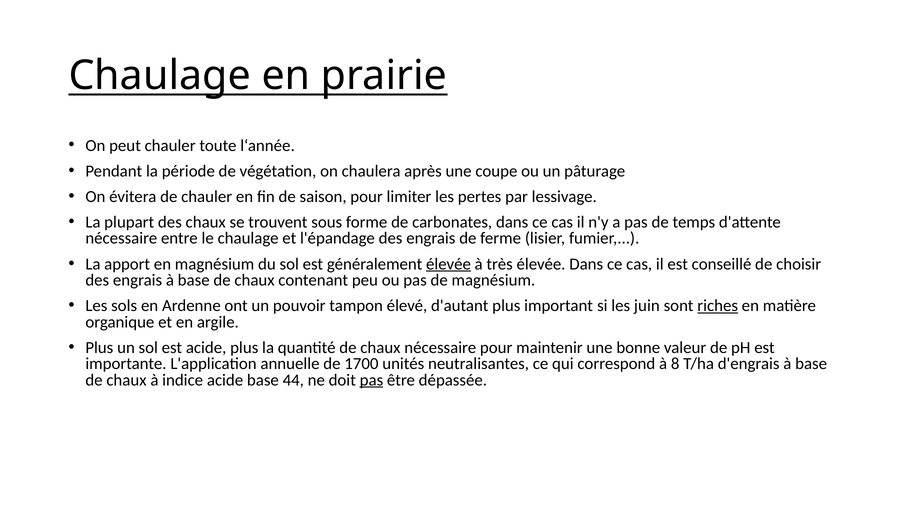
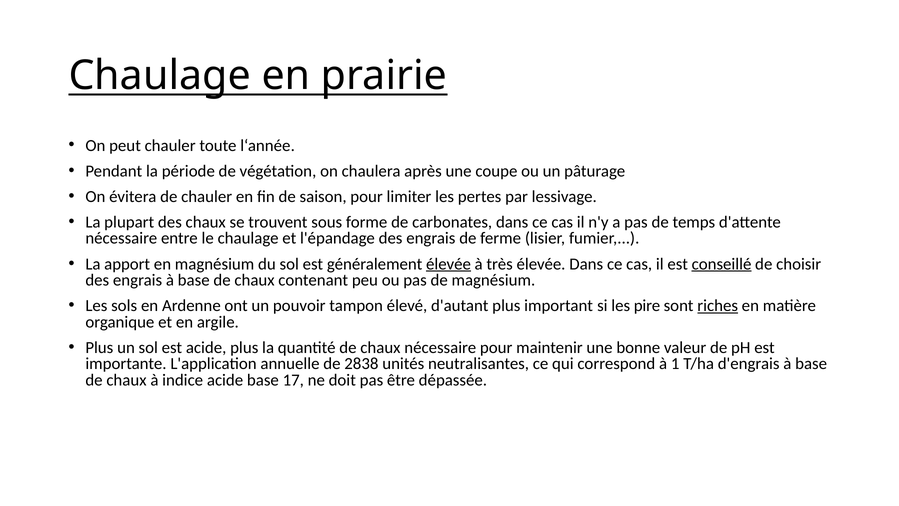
conseillé underline: none -> present (722, 264)
juin: juin -> pire (647, 306)
1700: 1700 -> 2838 (361, 364)
8: 8 -> 1 (675, 364)
44: 44 -> 17 (293, 380)
pas underline: present -> none (371, 380)
